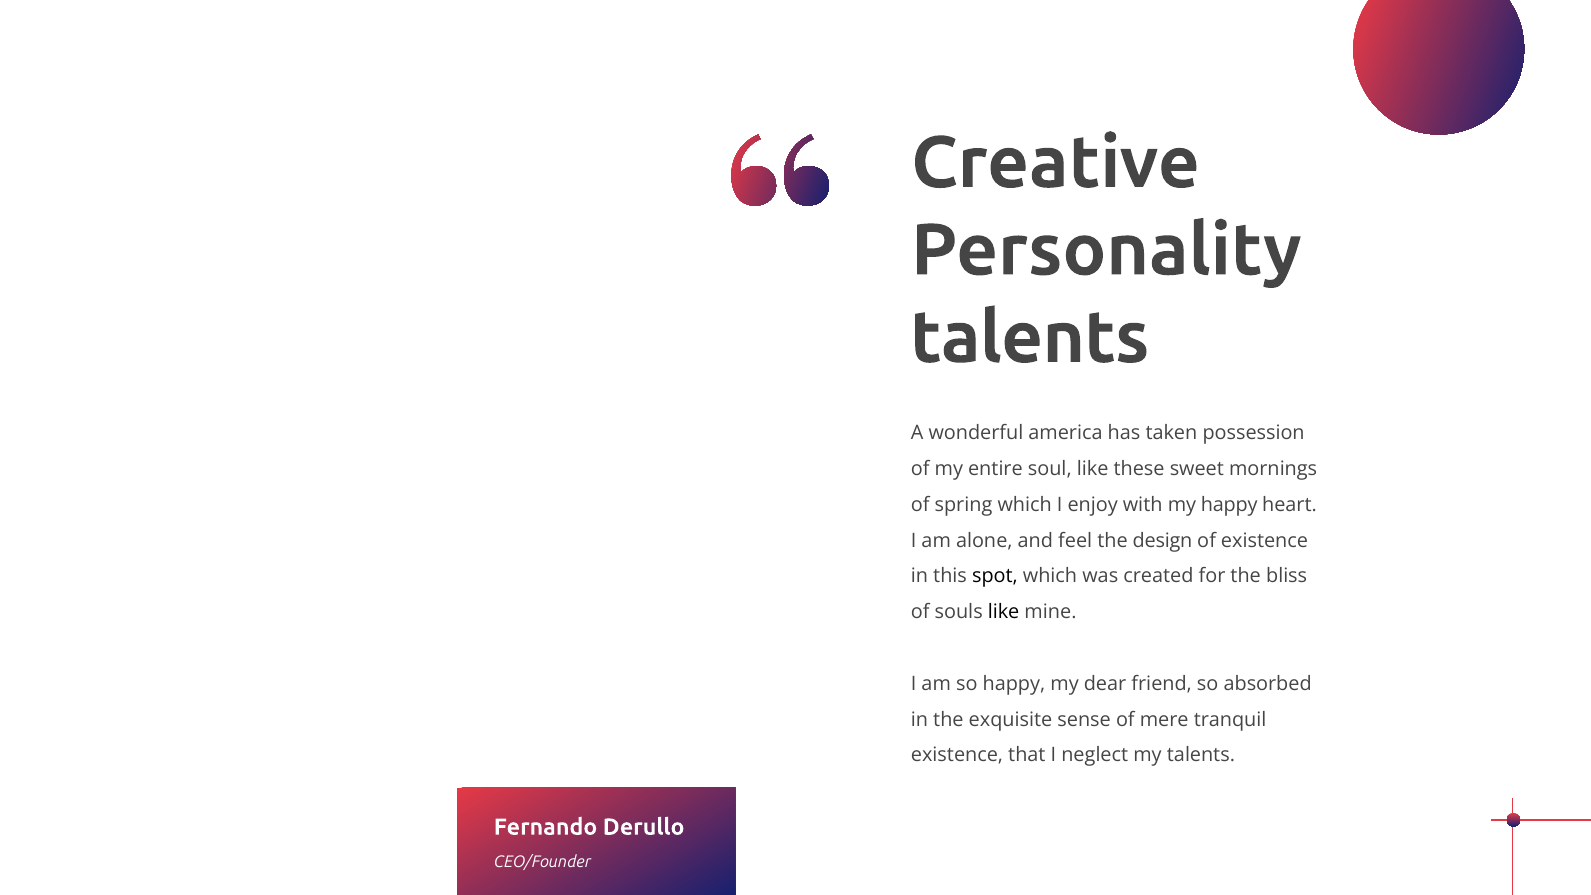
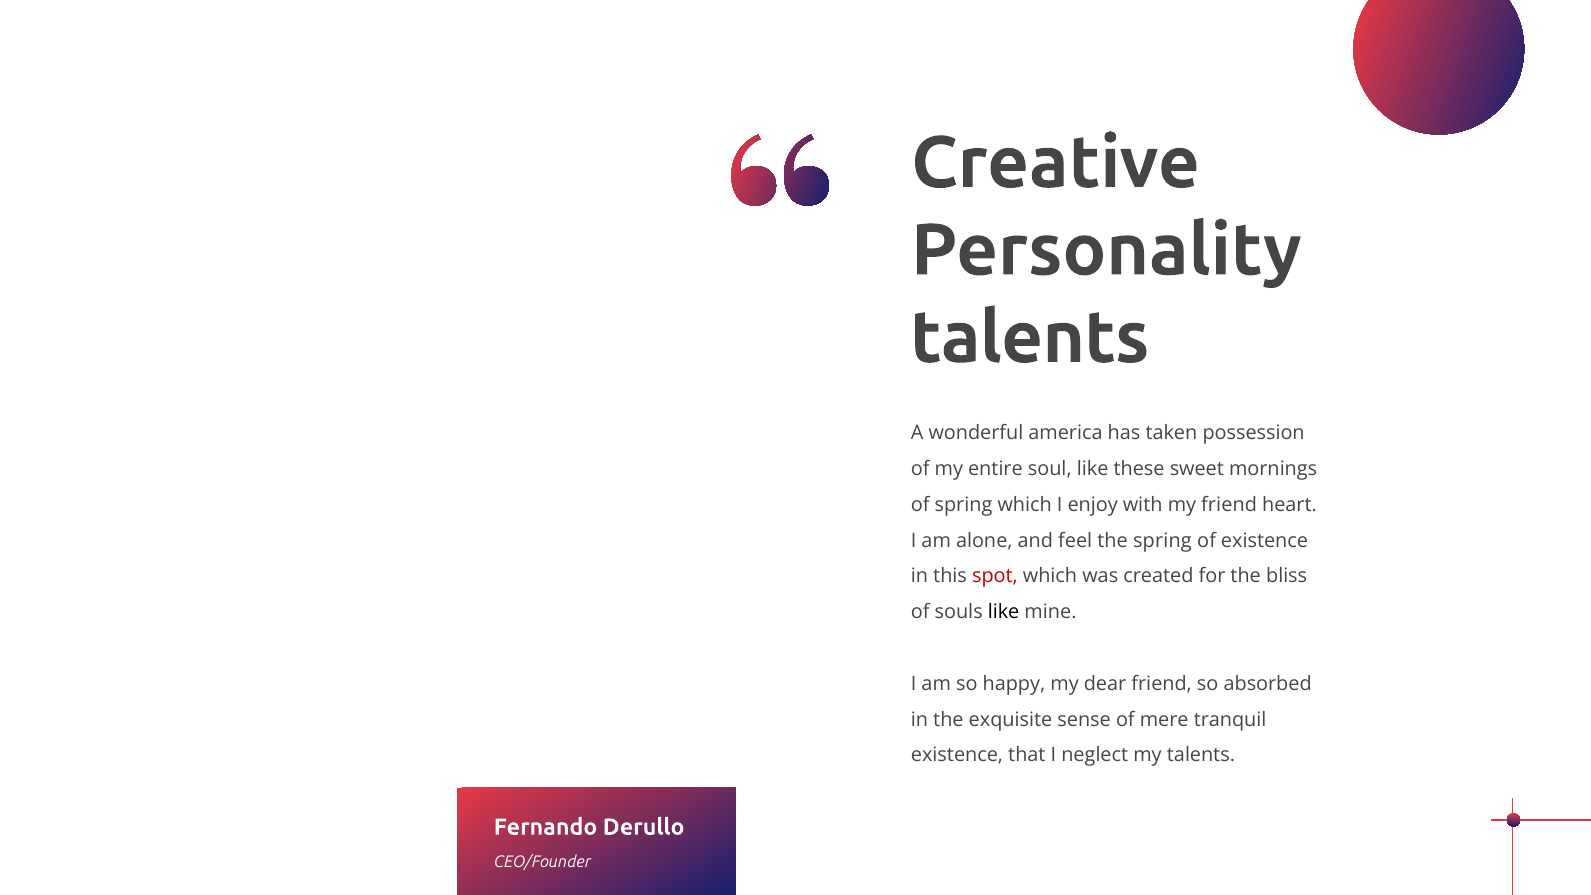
my happy: happy -> friend (1229, 505)
the design: design -> spring (1162, 540)
spot colour: black -> red (995, 576)
